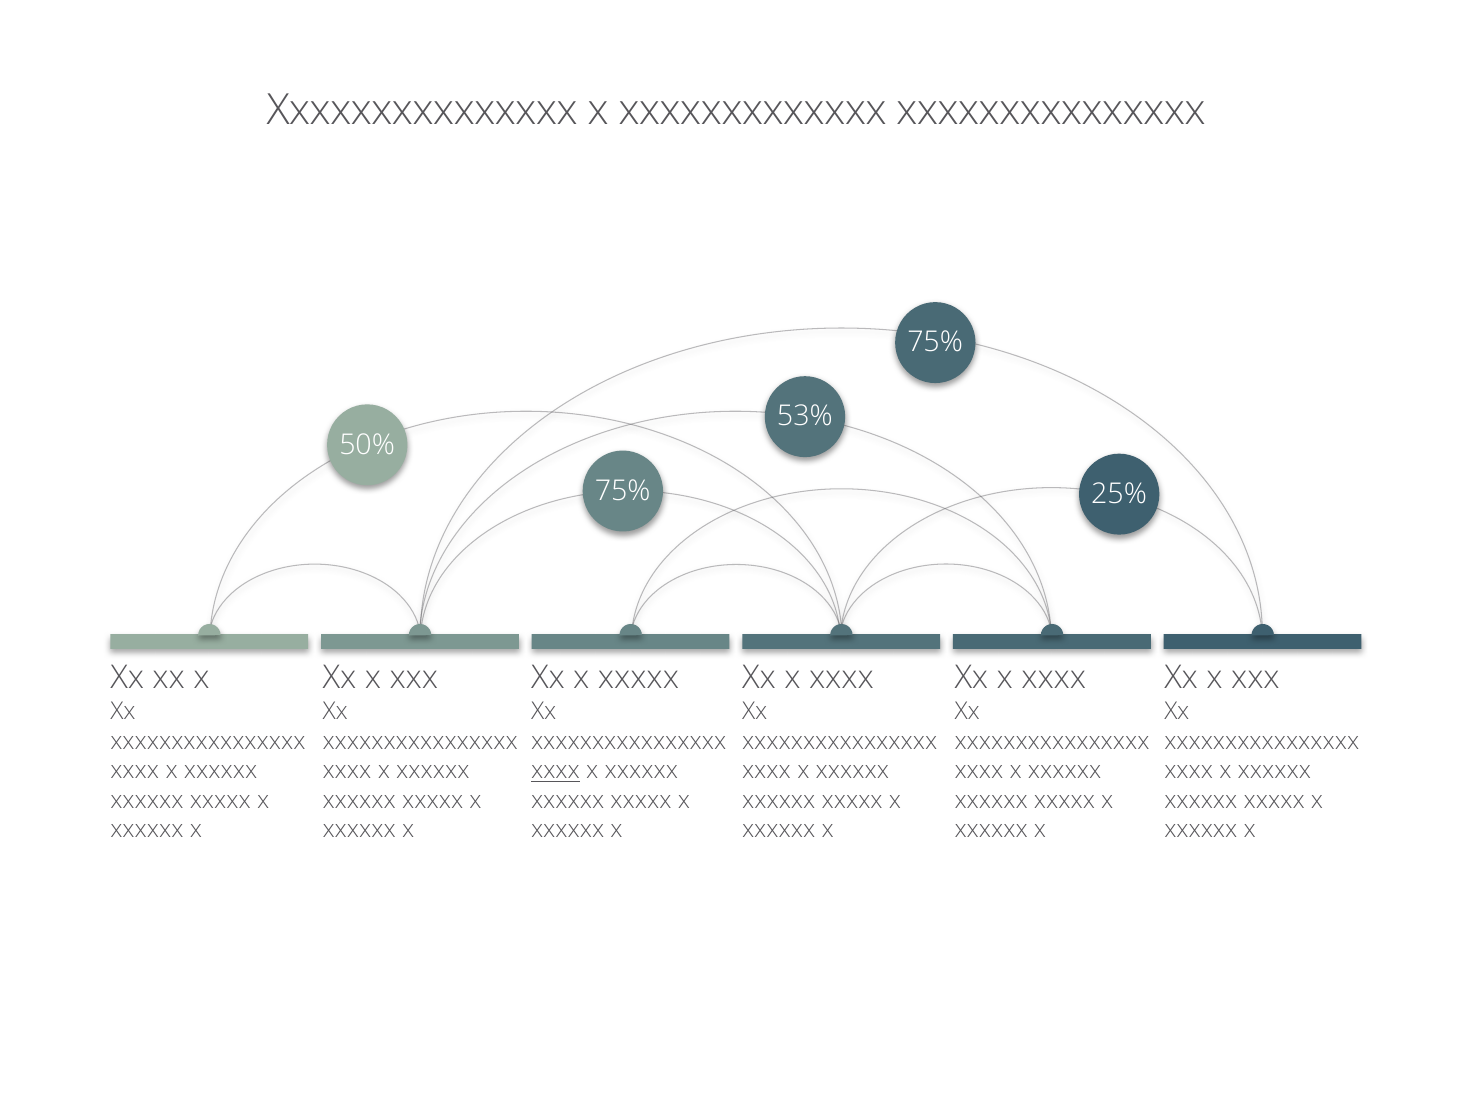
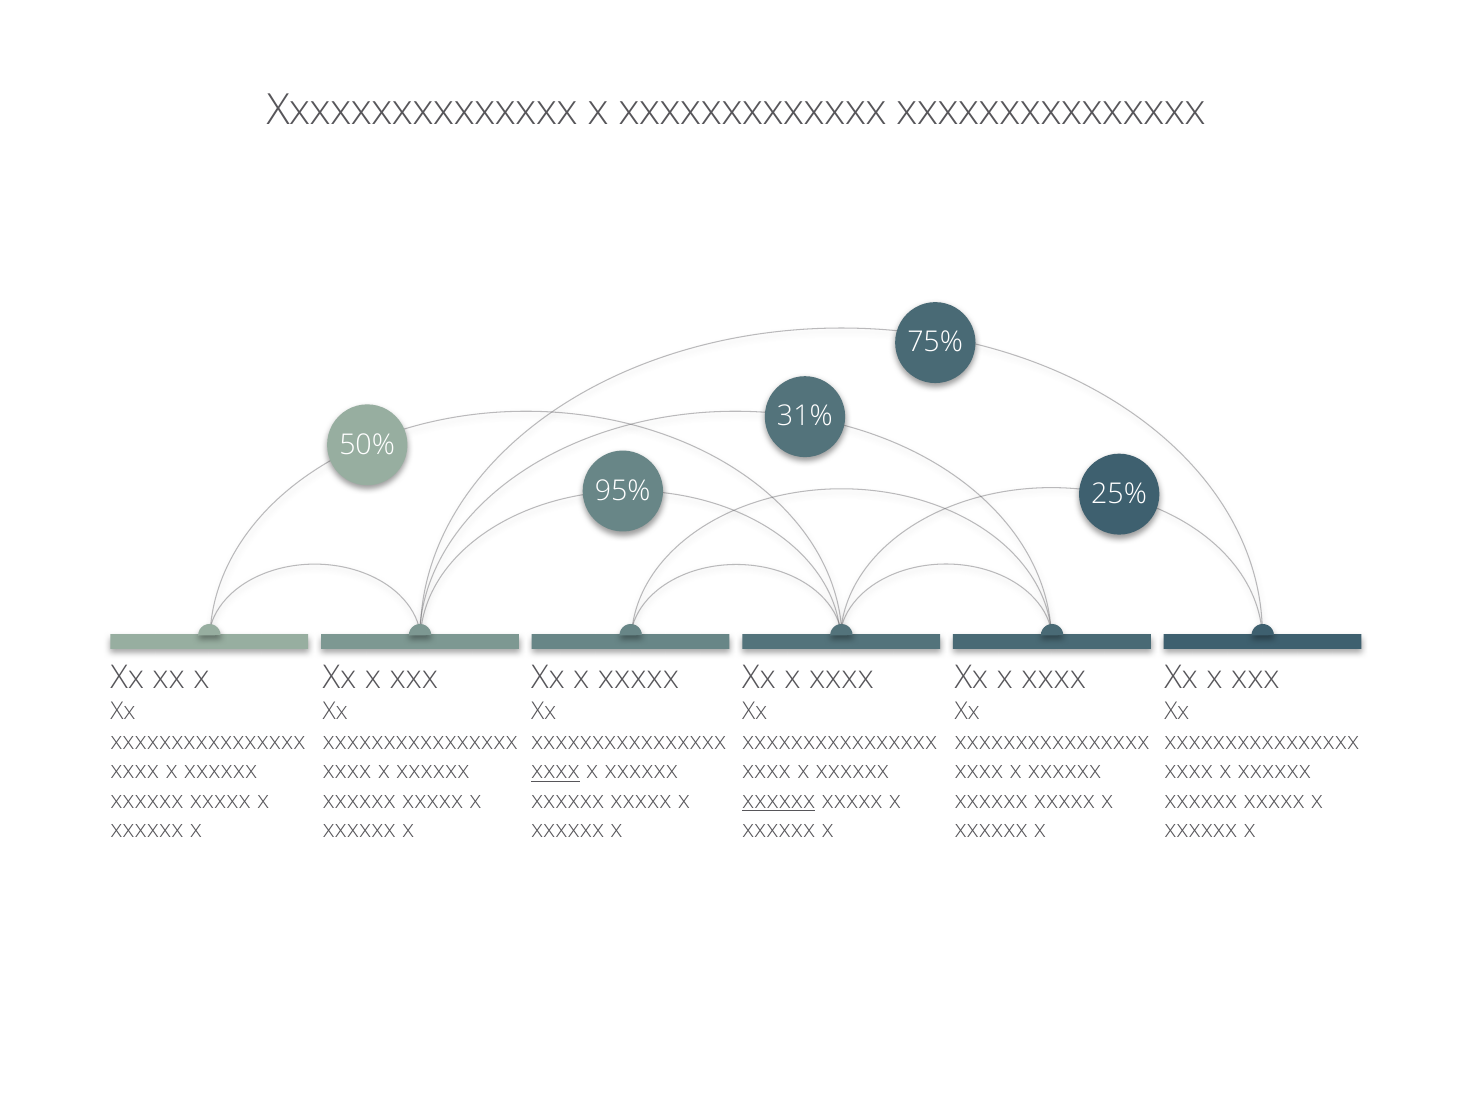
53%: 53% -> 31% (805, 416)
75%: 75% -> 95% (623, 491)
xxxxxx underline: none -> present (779, 800)
